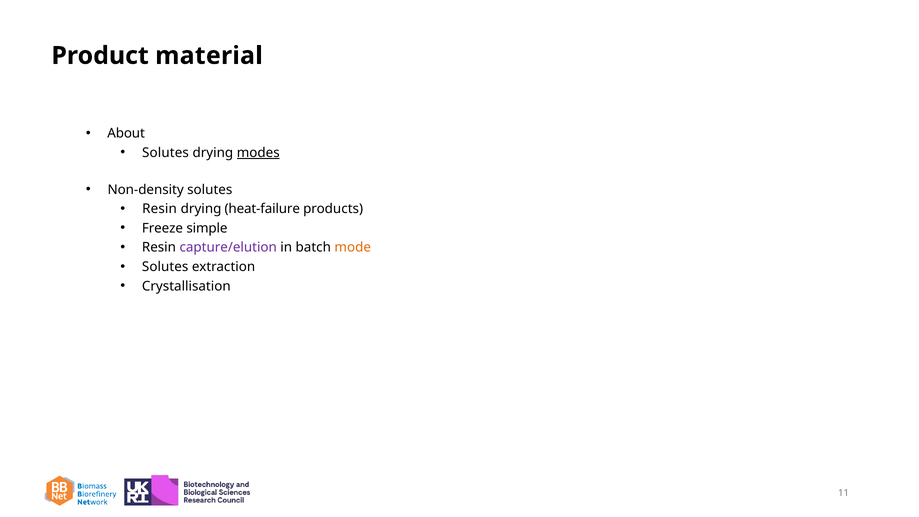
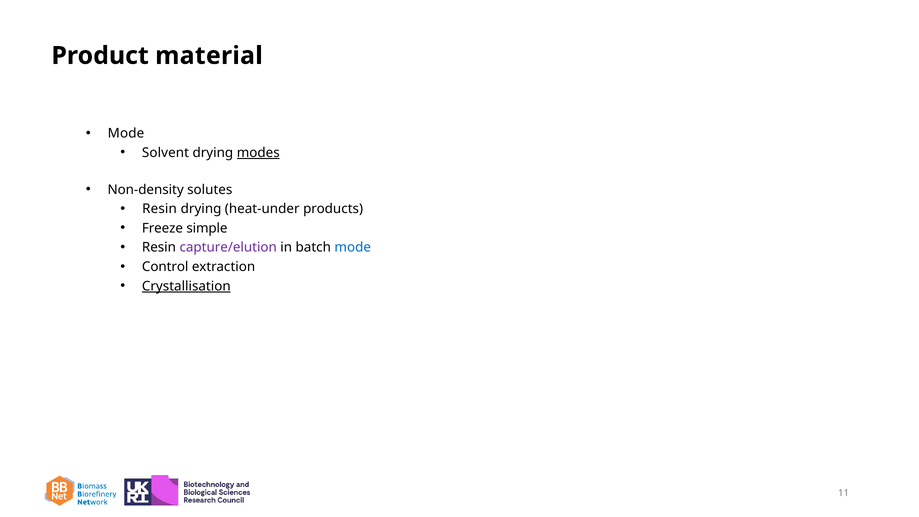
About: About -> Mode (126, 133)
Solutes: Solutes -> Solvent (166, 153)
heat-failure: heat-failure -> heat-under (262, 209)
mode colour: orange -> blue (353, 248)
Solutes: Solutes -> Control (165, 267)
Crystallisation underline: none -> present (186, 286)
